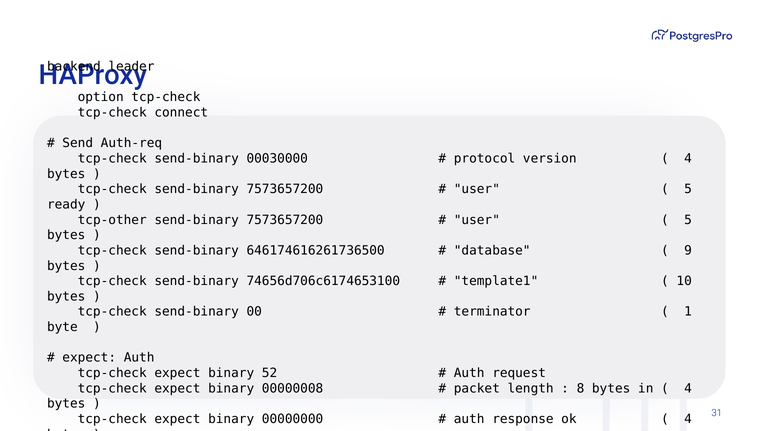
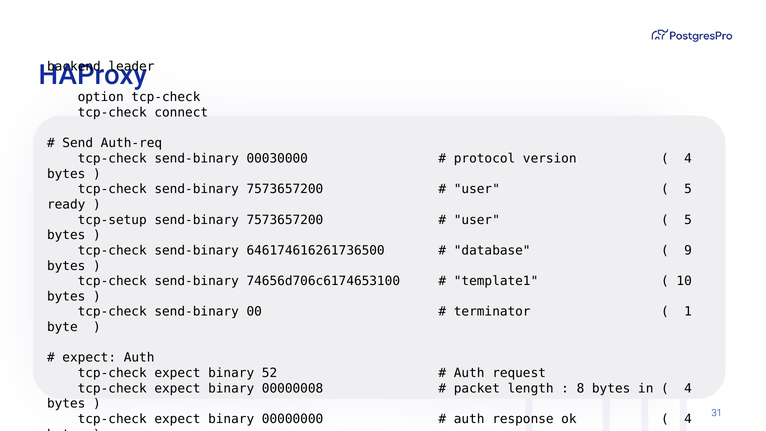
tcp-other: tcp-other -> tcp-setup (112, 220)
